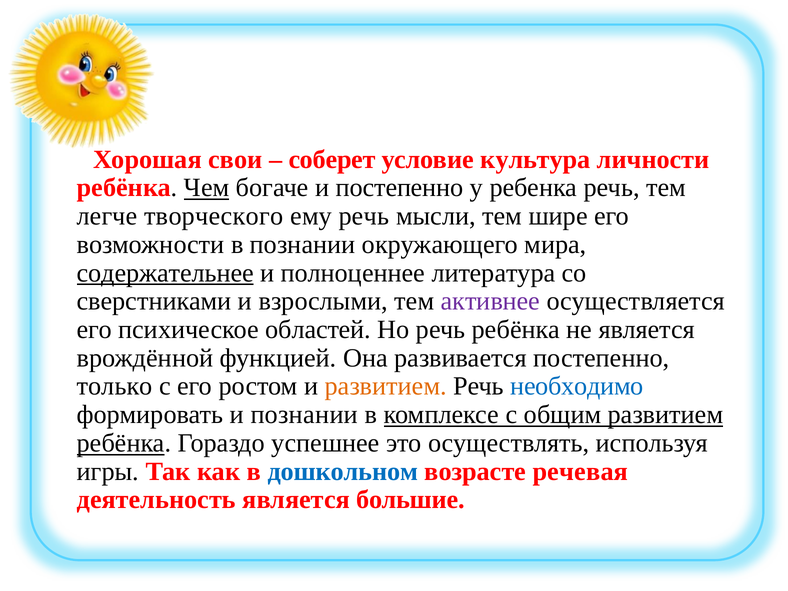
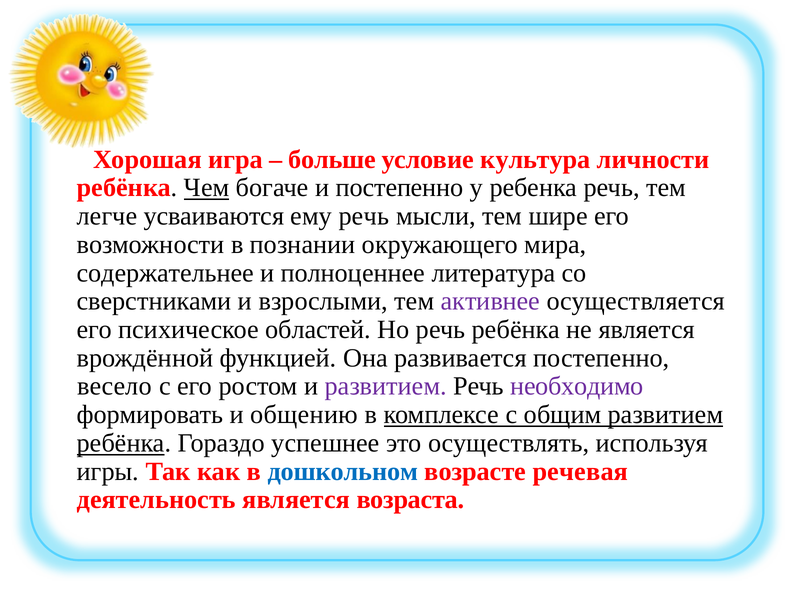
свои: свои -> игра (235, 159)
соберет: соберет -> больше (332, 159)
творческого: творческого -> усваиваются (214, 216)
содержательнее underline: present -> none (165, 273)
только: только -> весело (115, 386)
развитием colour: orange -> purple (386, 386)
необходимо colour: blue -> purple (577, 386)
и познании: познании -> общению (304, 415)
большие: большие -> возраста (410, 500)
